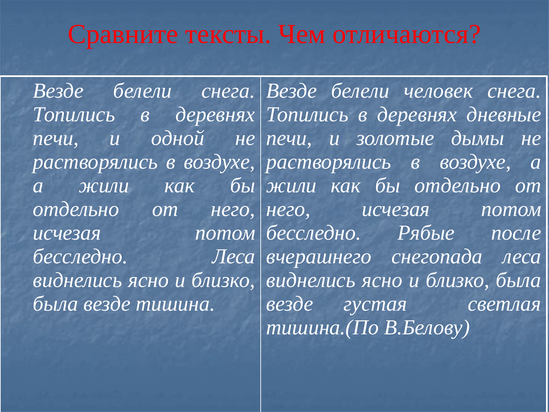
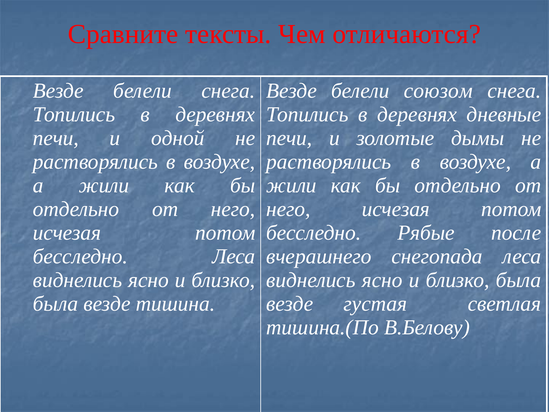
человек: человек -> союзом (438, 91)
